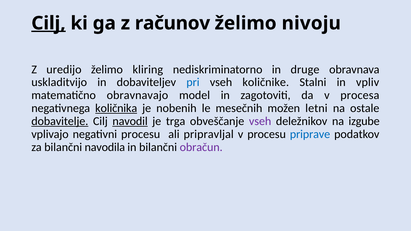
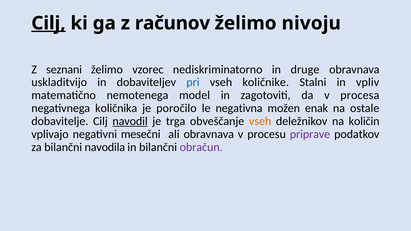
uredijo: uredijo -> seznani (64, 69)
kliring: kliring -> vzorec (148, 69)
obravnavajo: obravnavajo -> nemotenega (137, 95)
količnika underline: present -> none (116, 108)
nobenih: nobenih -> poročilo (176, 108)
mesečnih: mesečnih -> negativna (239, 108)
letni: letni -> enak (317, 108)
dobavitelje underline: present -> none (60, 121)
vseh colour: purple -> orange (260, 121)
izgube: izgube -> količin (364, 121)
negativni procesu: procesu -> mesečni (141, 134)
ali pripravljal: pripravljal -> obravnava (209, 134)
priprave colour: blue -> purple (310, 134)
